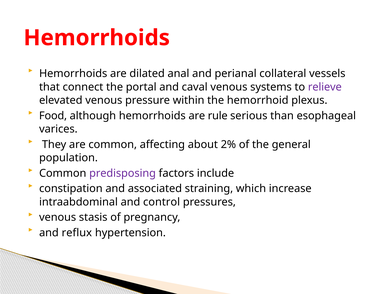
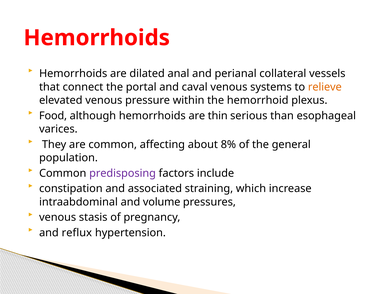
relieve colour: purple -> orange (325, 87)
rule: rule -> thin (218, 116)
2%: 2% -> 8% (228, 144)
control: control -> volume (162, 202)
